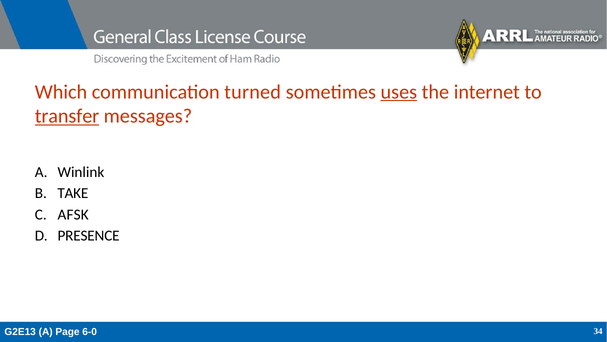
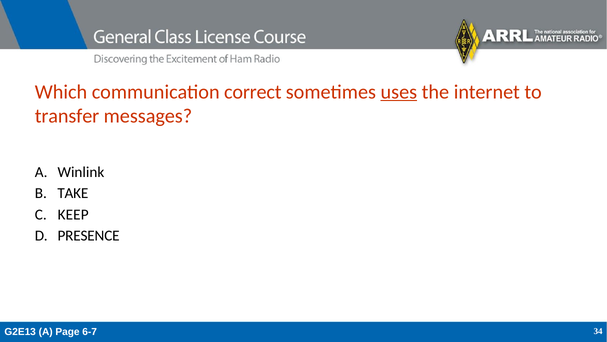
turned: turned -> correct (253, 92)
transfer underline: present -> none (67, 116)
AFSK: AFSK -> KEEP (73, 214)
6-0: 6-0 -> 6-7 (90, 331)
